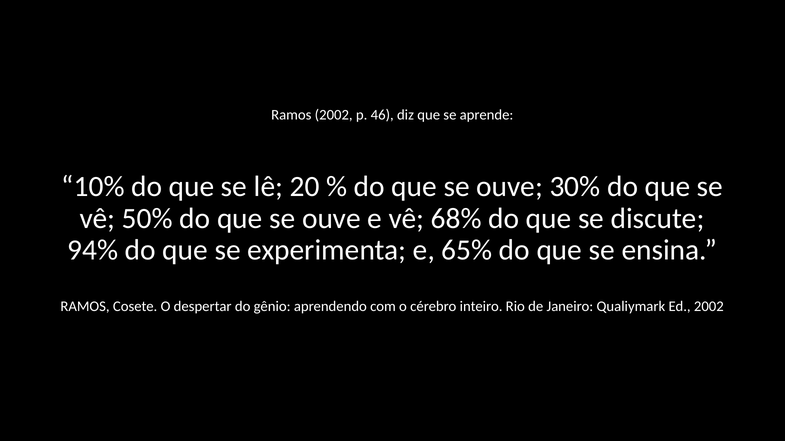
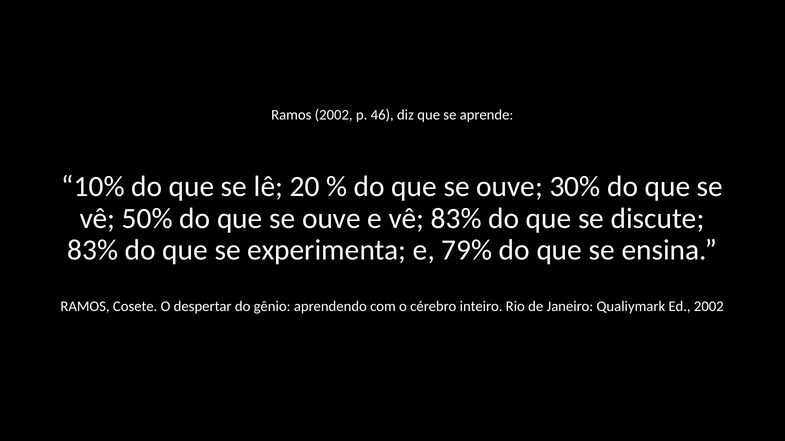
vê 68%: 68% -> 83% (456, 219)
94%: 94% -> 83% (93, 250)
65%: 65% -> 79% (467, 250)
